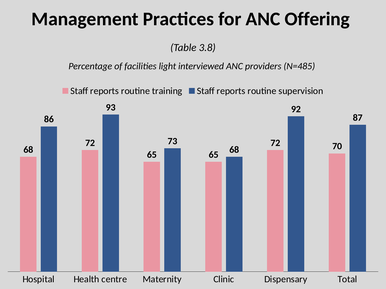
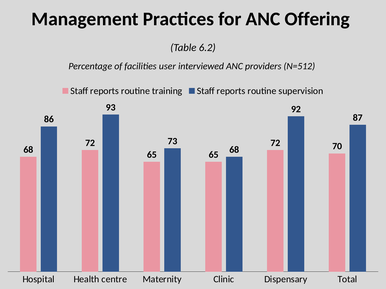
3.8: 3.8 -> 6.2 (207, 48)
light: light -> user (167, 66)
N=485: N=485 -> N=512 (299, 66)
